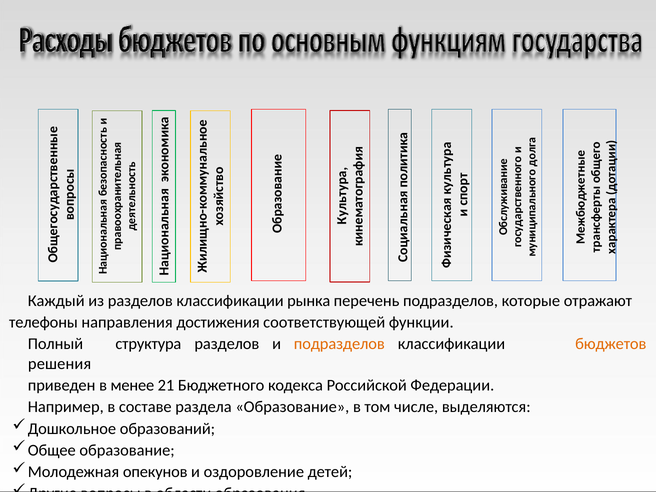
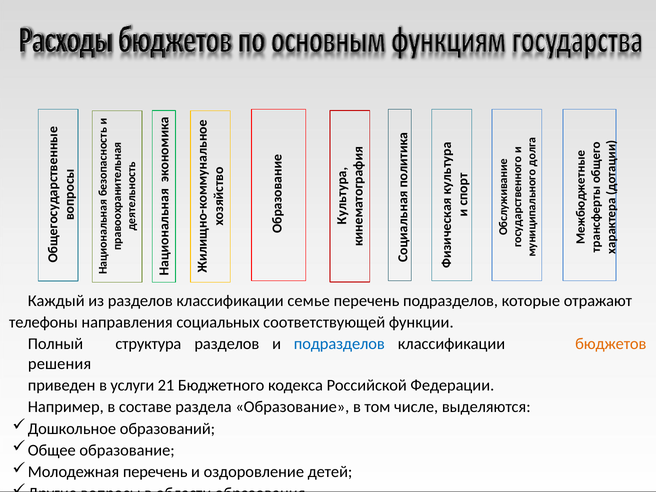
рынка: рынка -> семье (309, 301)
достижения: достижения -> социальных (218, 322)
подразделов colour: orange -> blue (339, 344)
менее: менее -> услуги (132, 385)
Молодежная опекунов: опекунов -> перечень (155, 472)
